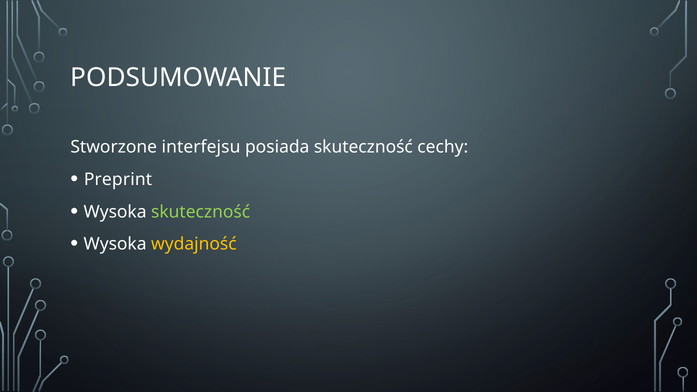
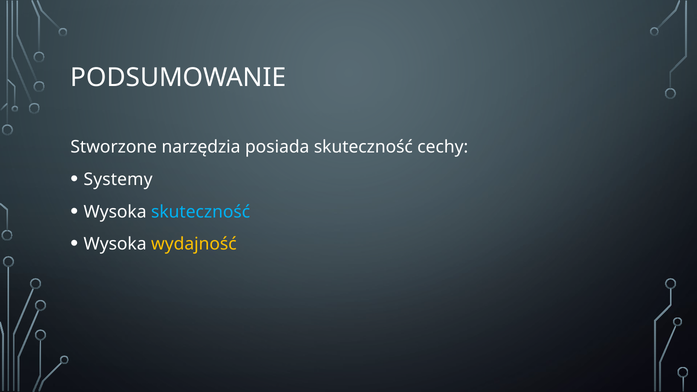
interfejsu: interfejsu -> narzędzia (201, 147)
Preprint: Preprint -> Systemy (118, 179)
skuteczność colour: light green -> light blue (201, 212)
